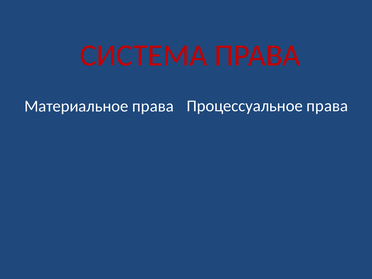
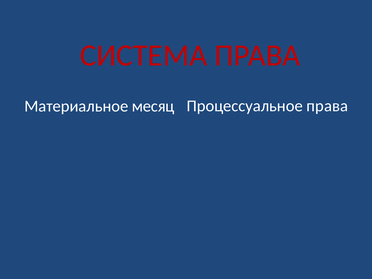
Материальное права: права -> месяц (153, 106)
